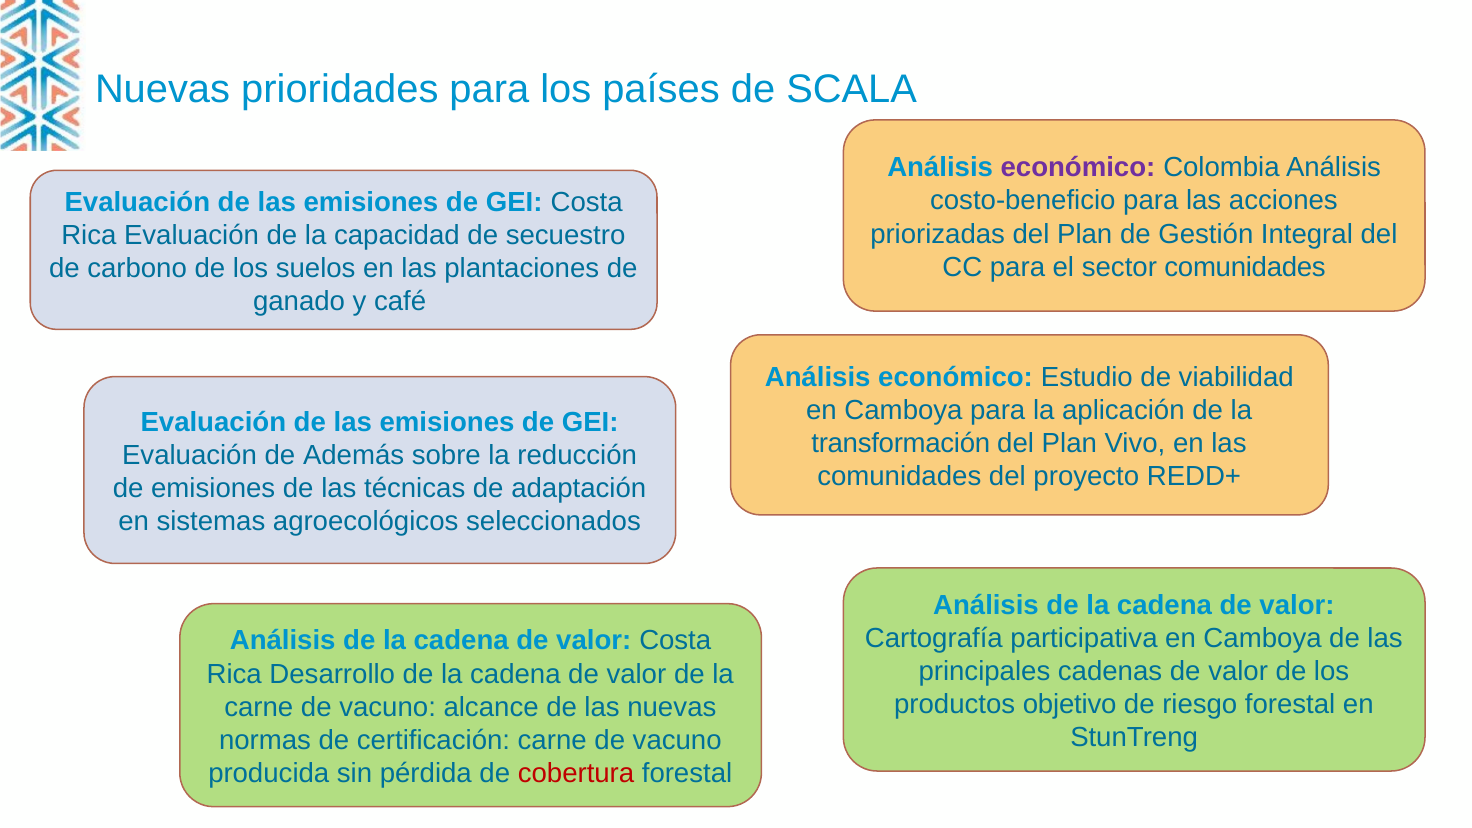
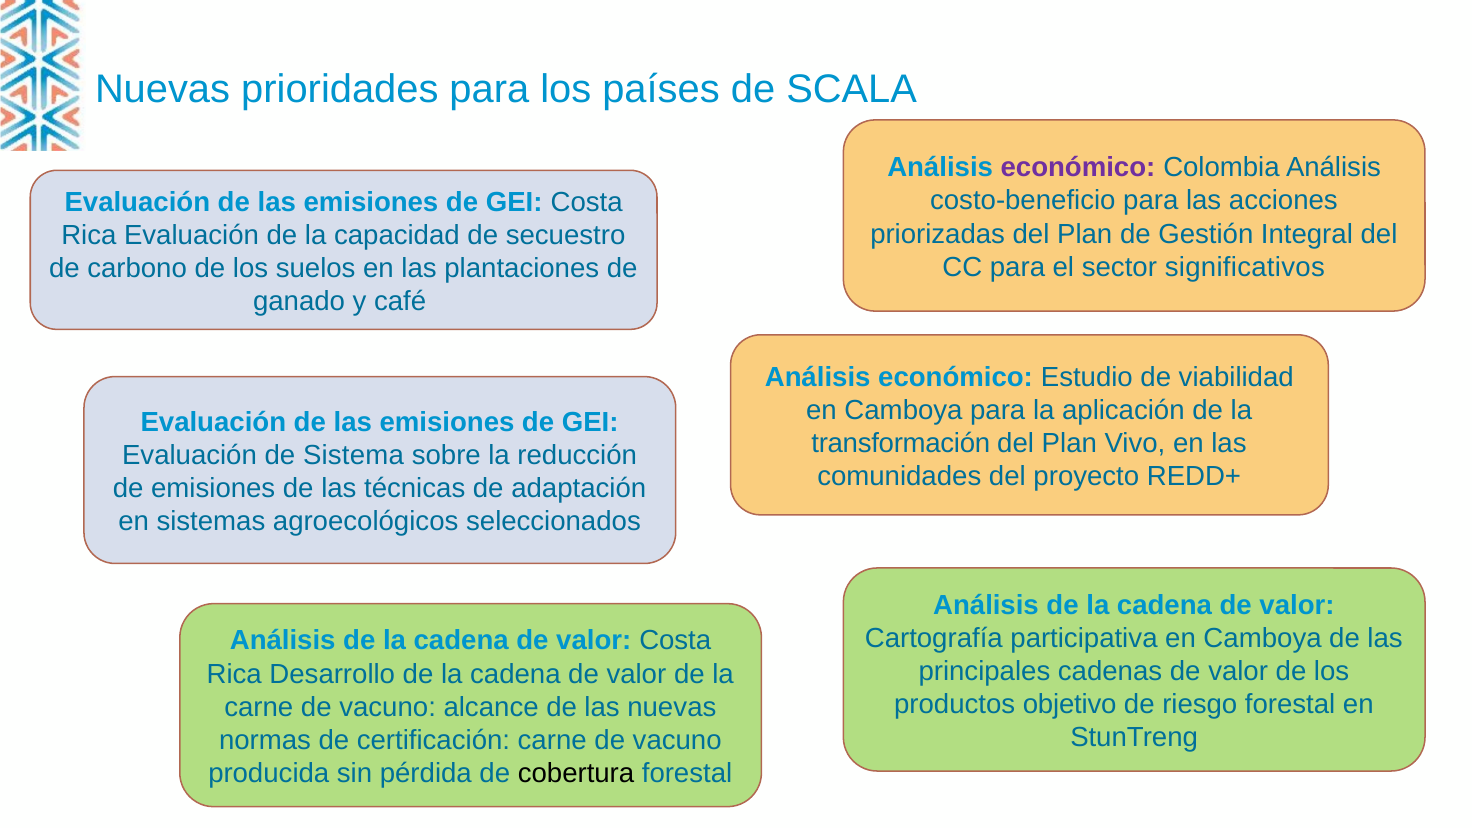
sector comunidades: comunidades -> significativos (1245, 267)
Además: Además -> Sistema (353, 455)
cobertura colour: red -> black (576, 773)
